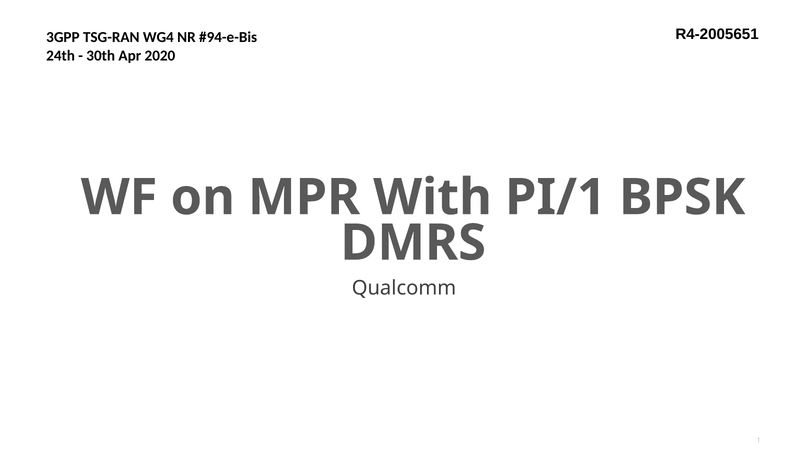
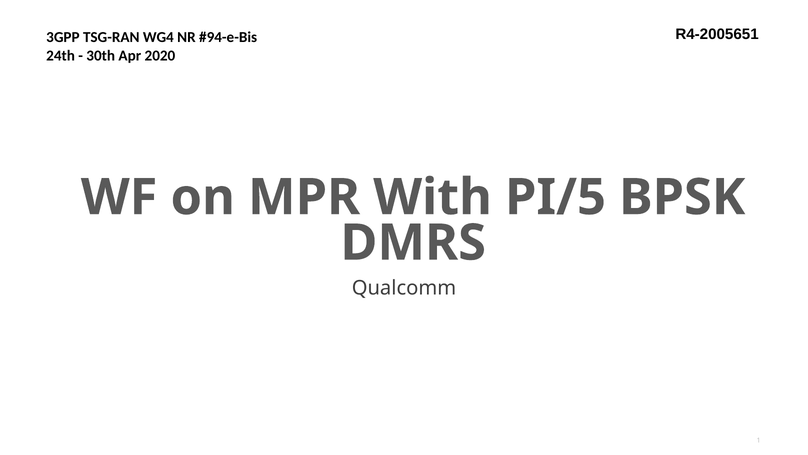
PI/1: PI/1 -> PI/5 (555, 197)
